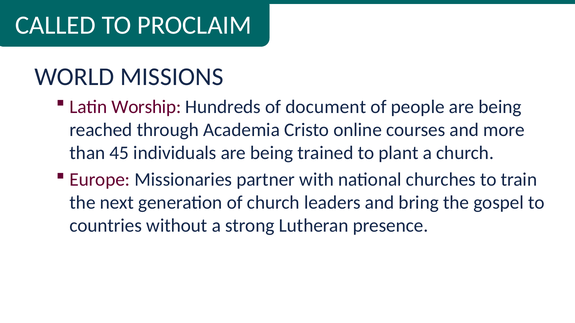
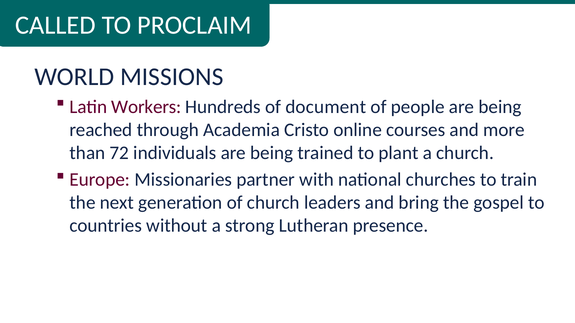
Worship: Worship -> Workers (146, 107)
45: 45 -> 72 (119, 153)
